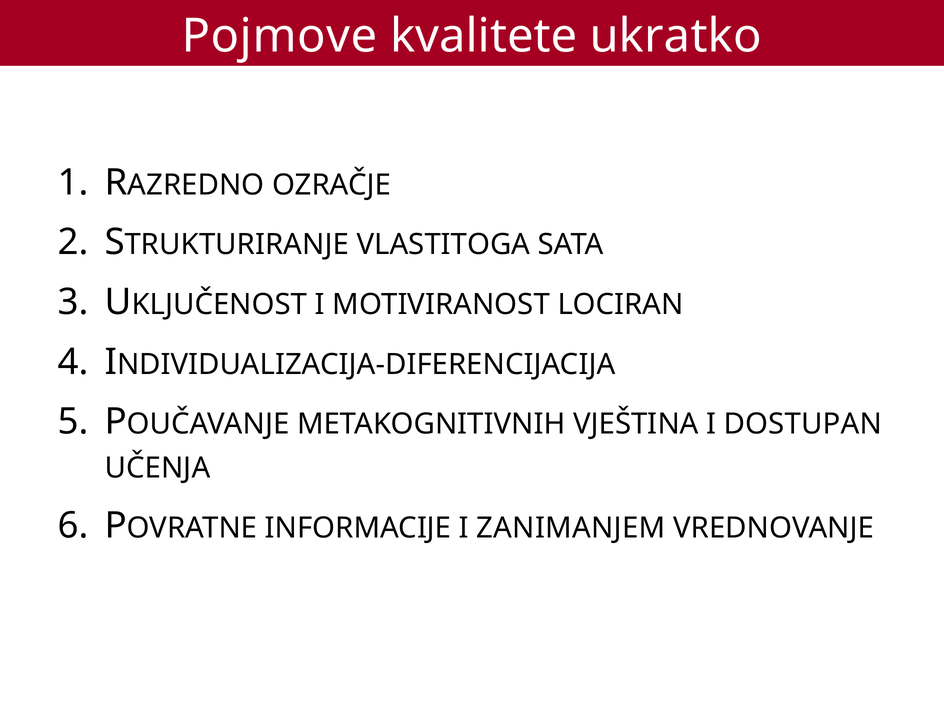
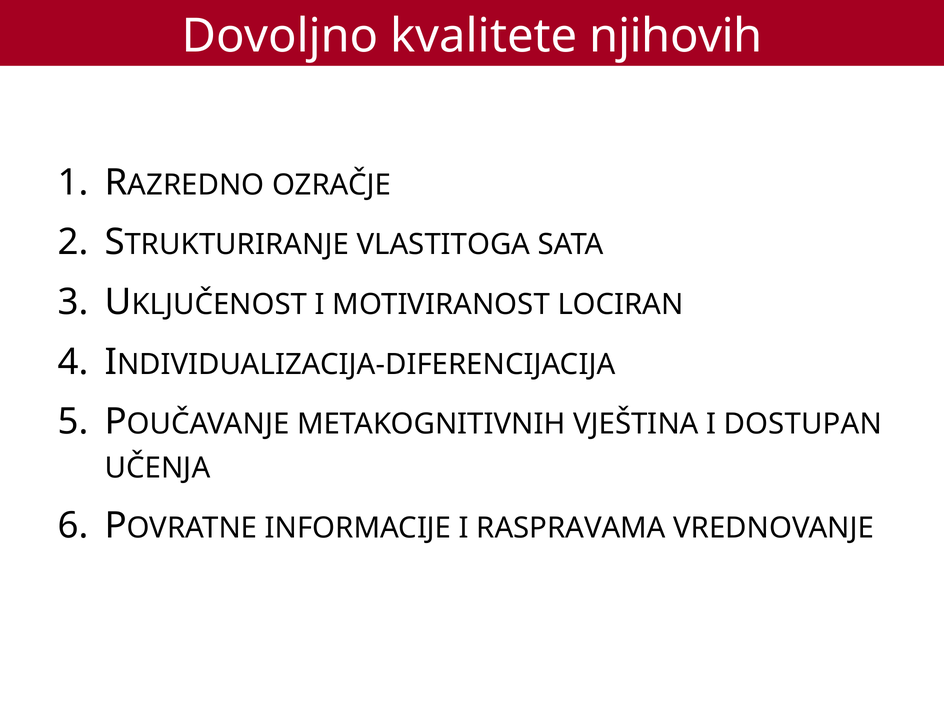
Pojmove: Pojmove -> Dovoljno (280, 36)
ukratko: ukratko -> njihovih (676, 36)
ZANIMANJEM: ZANIMANJEM -> RASPRAVAMA (571, 528)
